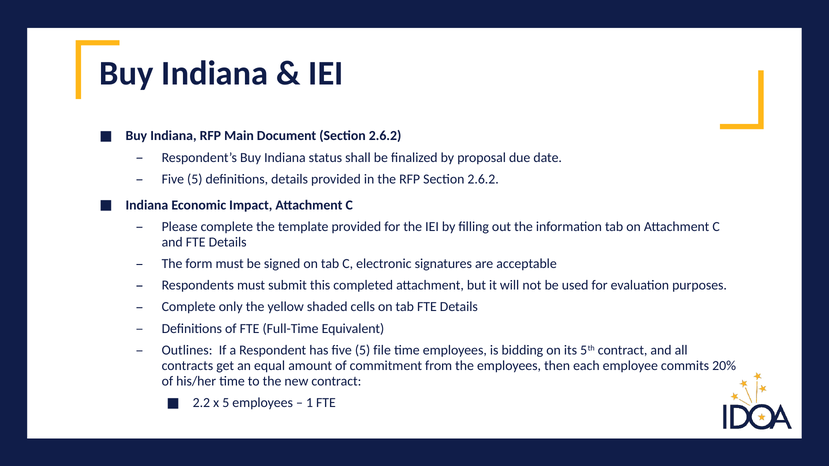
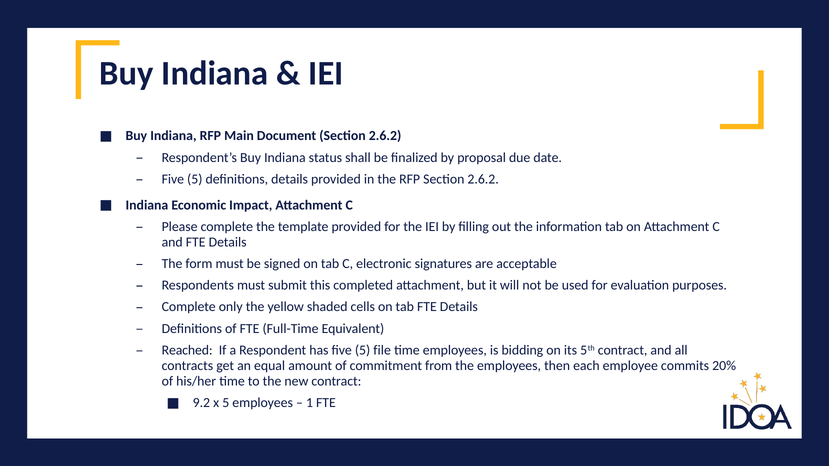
Outlines: Outlines -> Reached (187, 350)
2.2: 2.2 -> 9.2 (201, 403)
